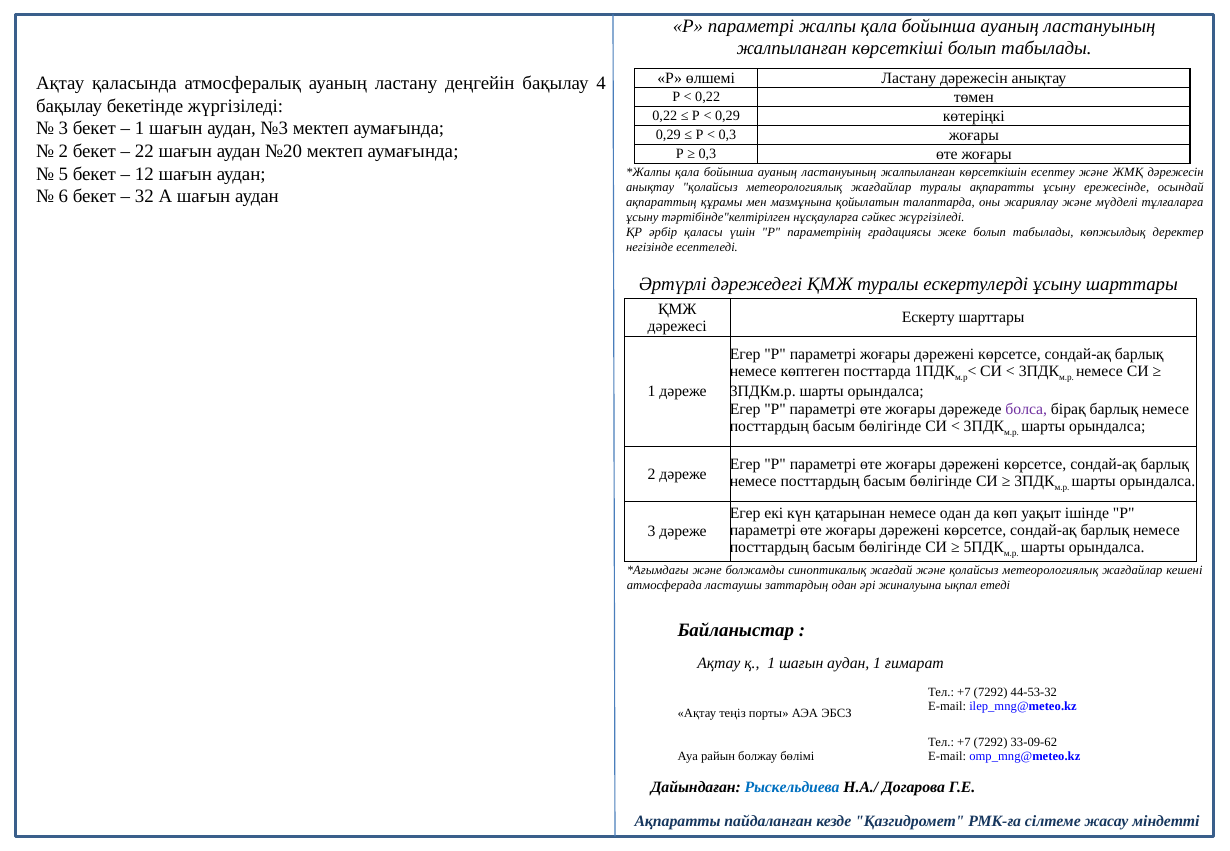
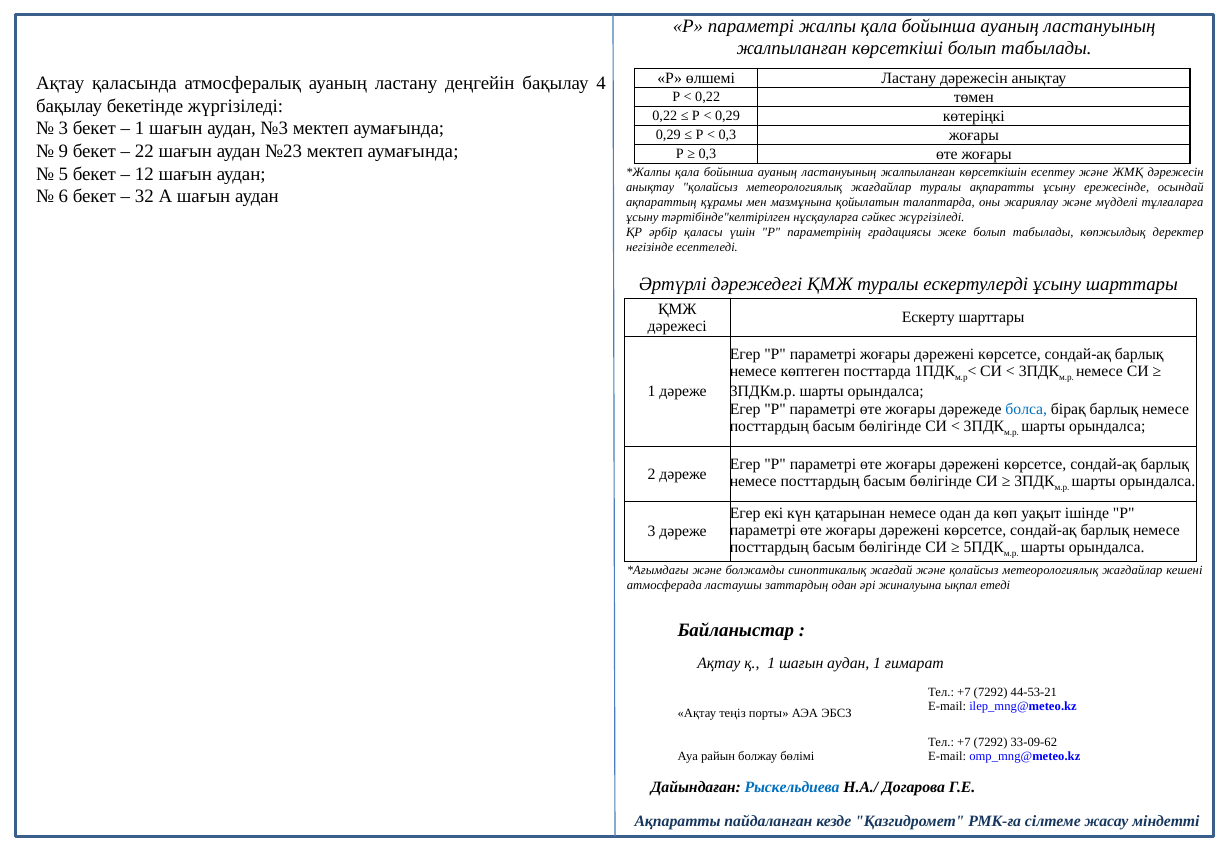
2: 2 -> 9 (63, 151)
№20: №20 -> №23 (284, 151)
болса colour: purple -> blue (1026, 409)
44-53-32: 44-53-32 -> 44-53-21 (1034, 693)
